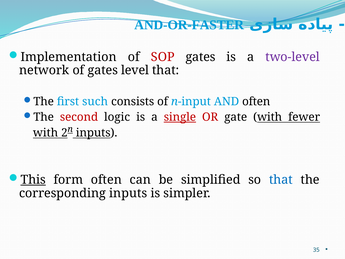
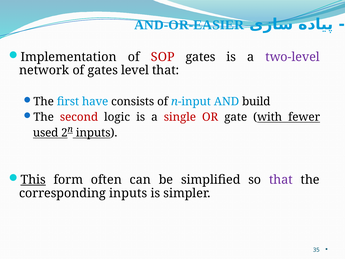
AND-OR-FASTER: AND-OR-FASTER -> AND-OR-EASIER (189, 25)
such: such -> have (95, 101)
AND often: often -> build (256, 101)
single underline: present -> none (180, 117)
with: with -> used (46, 133)
that colour: blue -> purple (281, 180)
